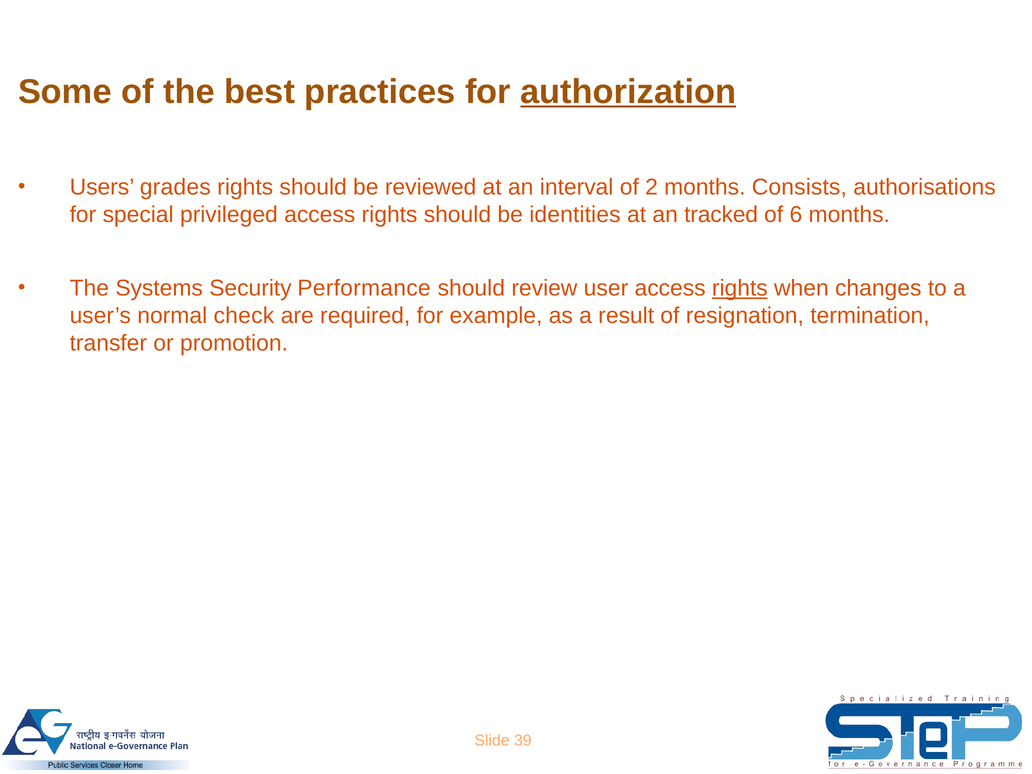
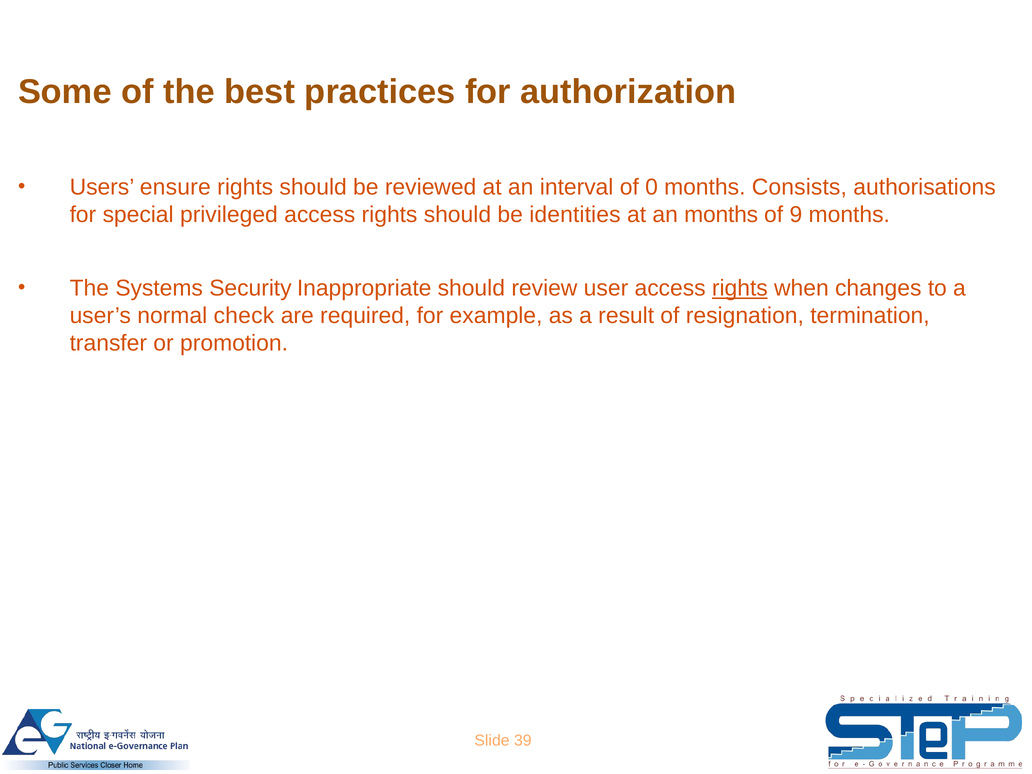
authorization underline: present -> none (628, 92)
grades: grades -> ensure (175, 187)
2: 2 -> 0 (652, 187)
an tracked: tracked -> months (721, 215)
6: 6 -> 9 (796, 215)
Performance: Performance -> Inappropriate (364, 288)
